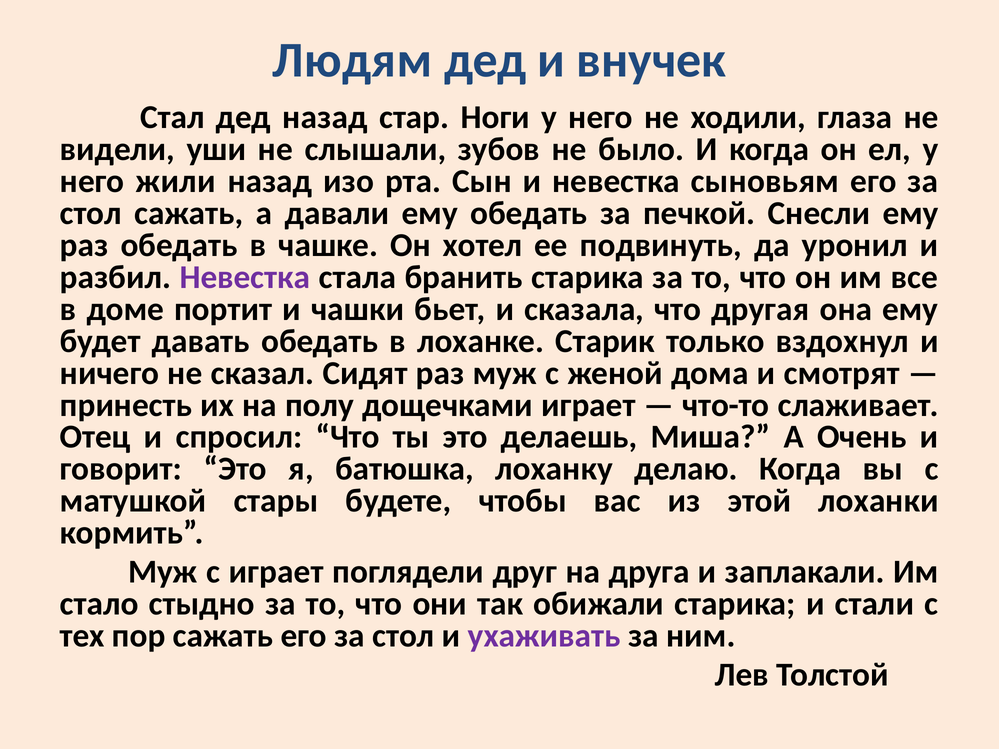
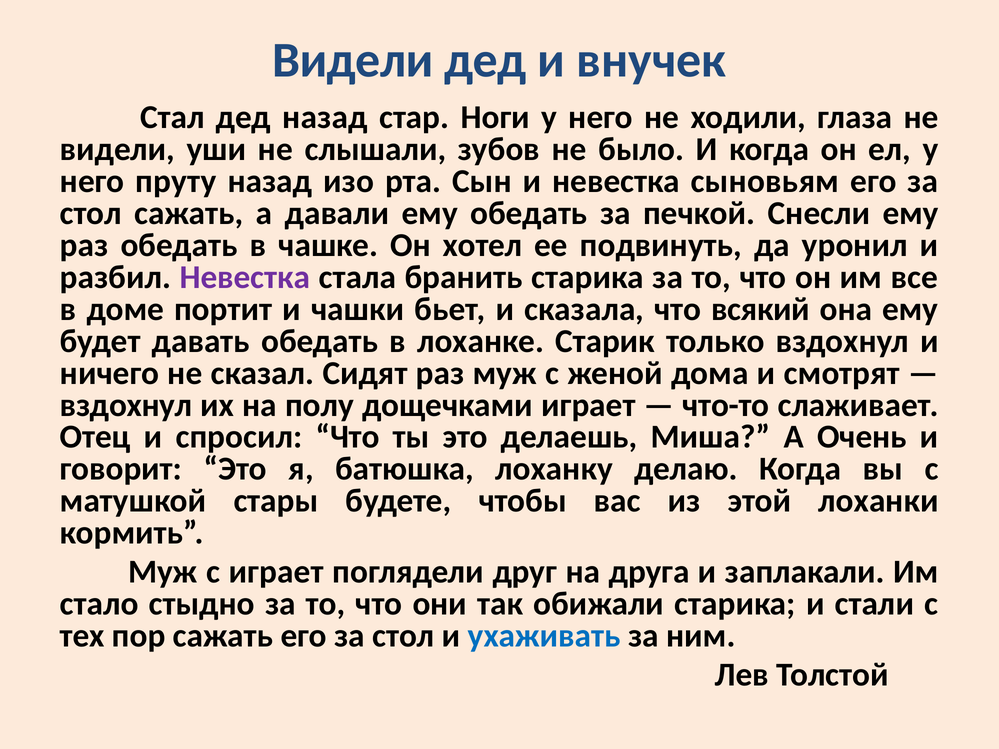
Людям: Людям -> Видели (353, 60)
жили: жили -> пруту (176, 181)
другая: другая -> всякий (761, 309)
принесть: принесть -> вздохнул (126, 405)
ухаживать colour: purple -> blue (544, 636)
